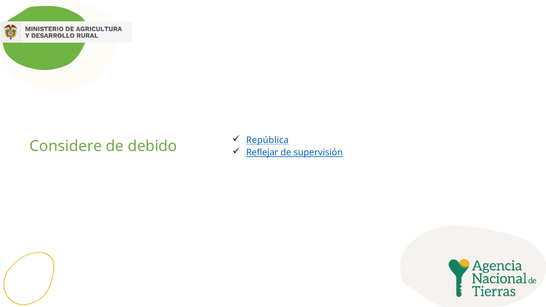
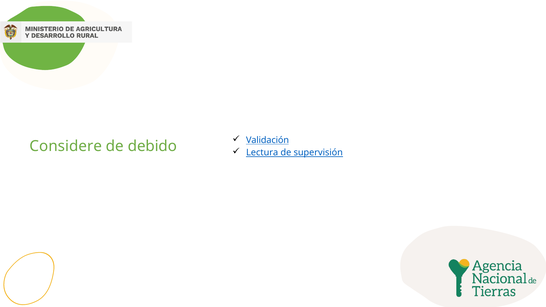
República: República -> Validación (268, 140)
Reflejar: Reflejar -> Lectura (262, 153)
